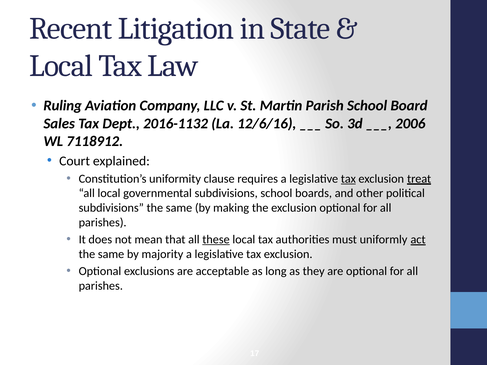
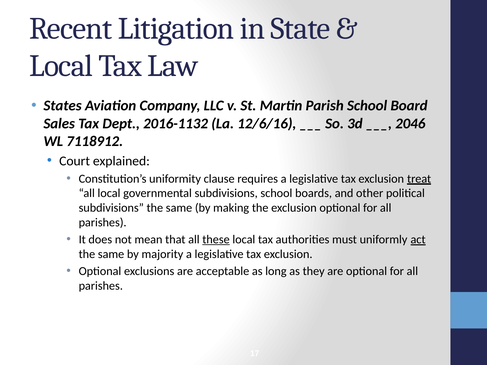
Ruling: Ruling -> States (63, 106)
2006: 2006 -> 2046 (410, 124)
tax underline: present -> none (348, 179)
